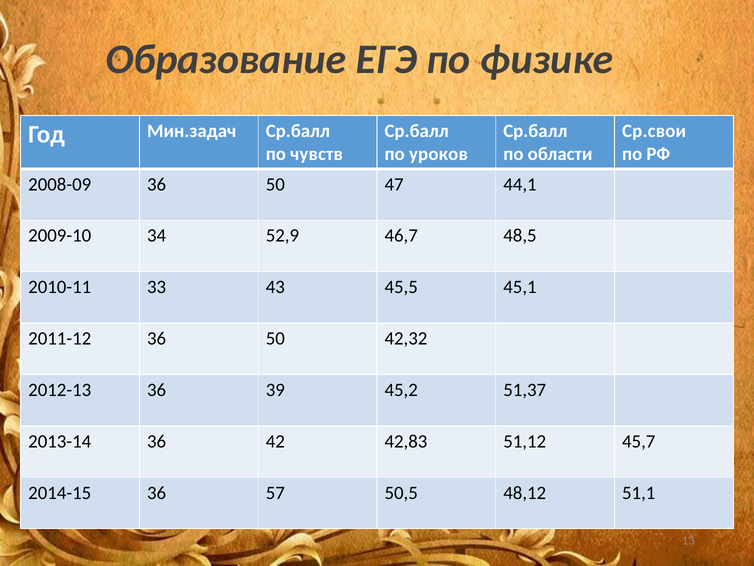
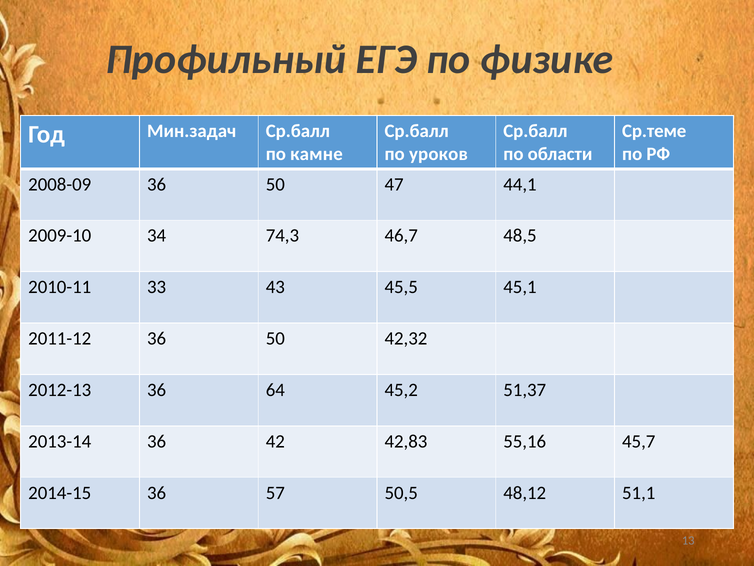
Образование: Образование -> Профильный (226, 60)
Ср.свои: Ср.свои -> Ср.теме (654, 131)
чувств: чувств -> камне (316, 154)
52,9: 52,9 -> 74,3 (282, 236)
39: 39 -> 64 (275, 390)
51,12: 51,12 -> 55,16 (525, 441)
